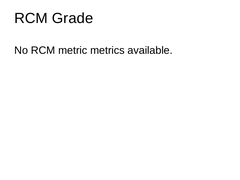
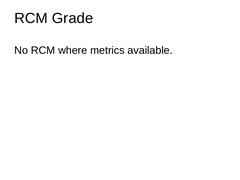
metric: metric -> where (73, 50)
